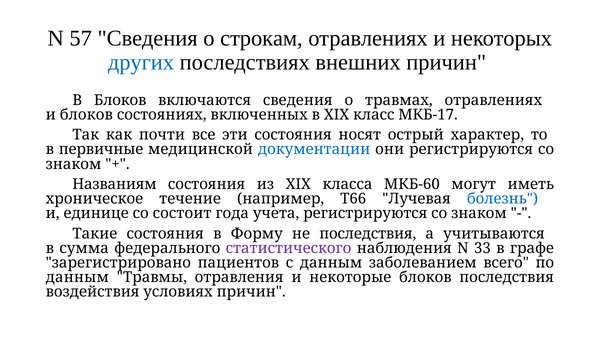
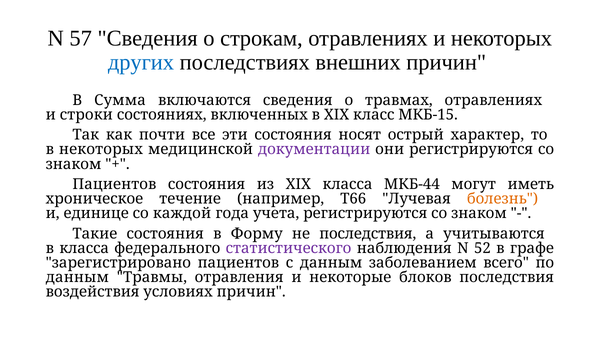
В Блоков: Блоков -> Сумма (120, 100)
и блоков: блоков -> строки (86, 115)
МКБ-17: МКБ-17 -> МКБ-15 (428, 115)
в первичные: первичные -> некоторых (101, 150)
документации colour: blue -> purple (314, 150)
Названиям: Названиям -> Пациентов (114, 185)
МКБ-60: МКБ-60 -> МКБ-44 (412, 185)
болезнь colour: blue -> orange (503, 199)
состоит: состоит -> каждой (182, 214)
в сумма: сумма -> класса (84, 248)
33: 33 -> 52 (482, 248)
